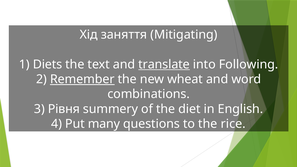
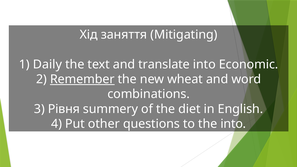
Diets: Diets -> Daily (47, 64)
translate underline: present -> none (164, 64)
Following: Following -> Economic (249, 64)
many: many -> other (104, 124)
the rice: rice -> into (233, 124)
